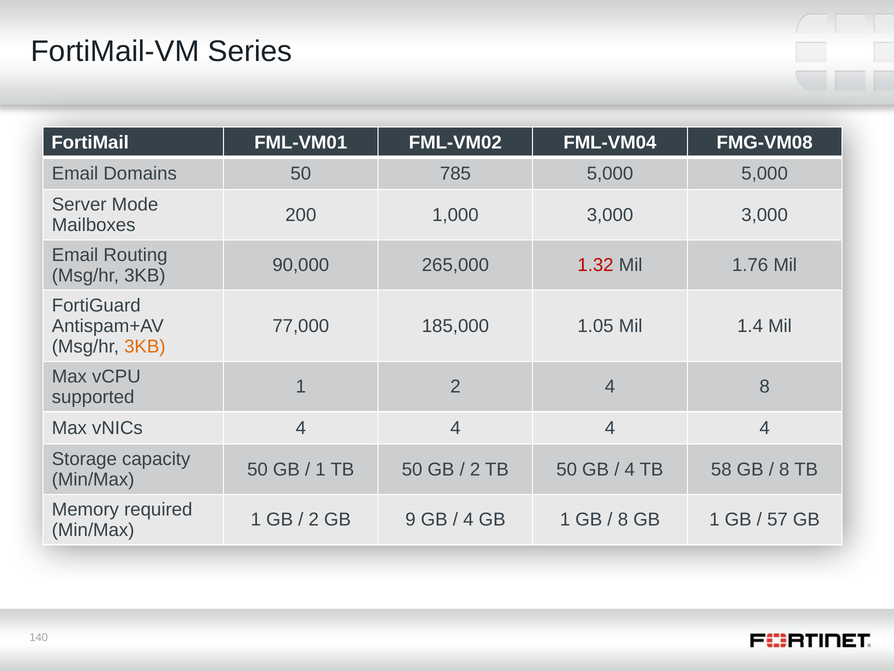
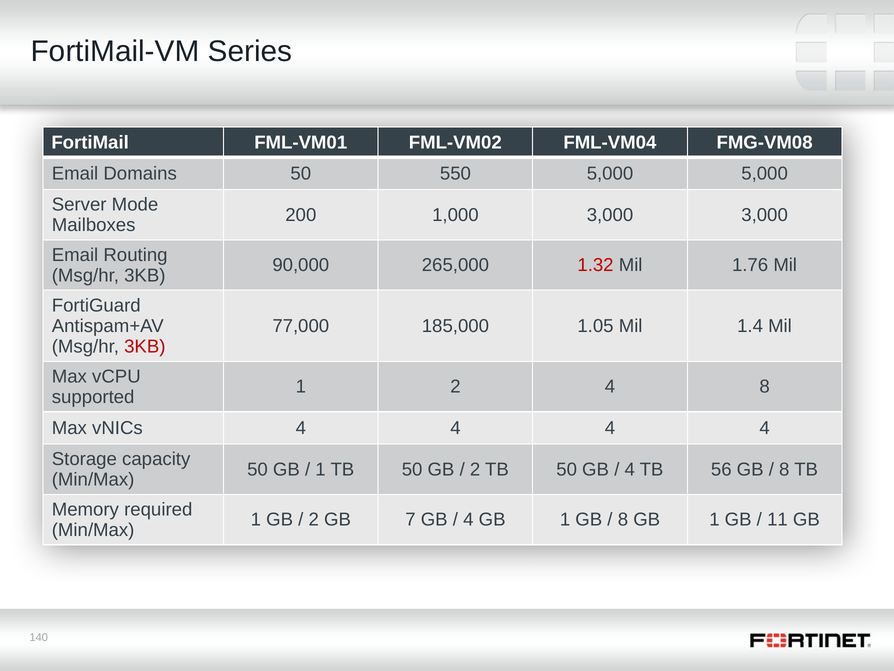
785: 785 -> 550 (455, 174)
3KB colour: orange -> red (145, 347)
58: 58 -> 56 (721, 469)
9: 9 -> 7 (410, 519)
57: 57 -> 11 (777, 519)
